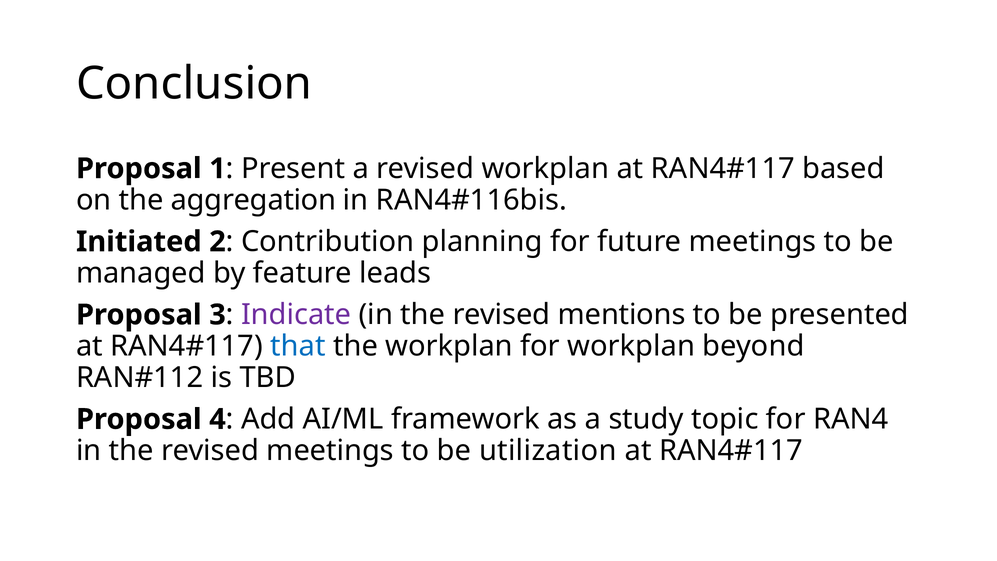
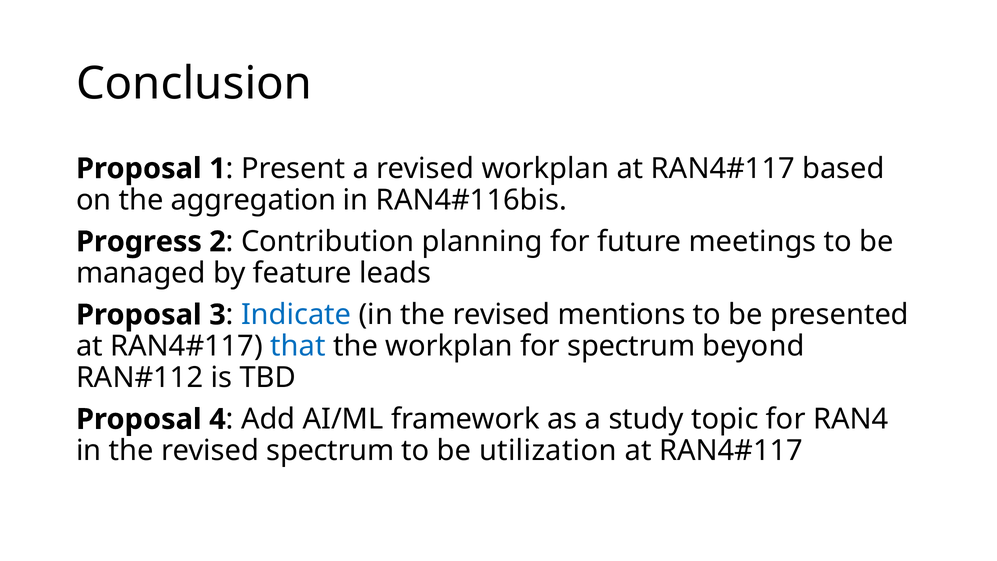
Initiated: Initiated -> Progress (139, 242)
Indicate colour: purple -> blue (296, 315)
for workplan: workplan -> spectrum (631, 346)
revised meetings: meetings -> spectrum (330, 450)
